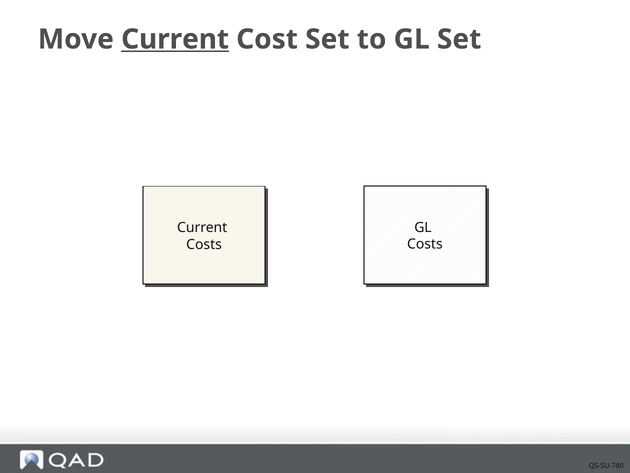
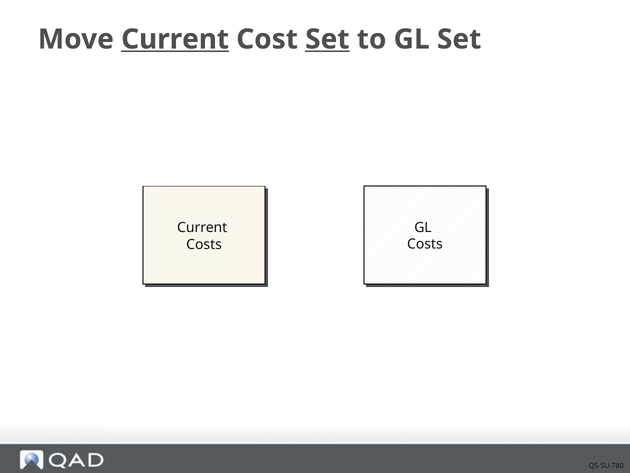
Set underline: none -> present (327, 39)
